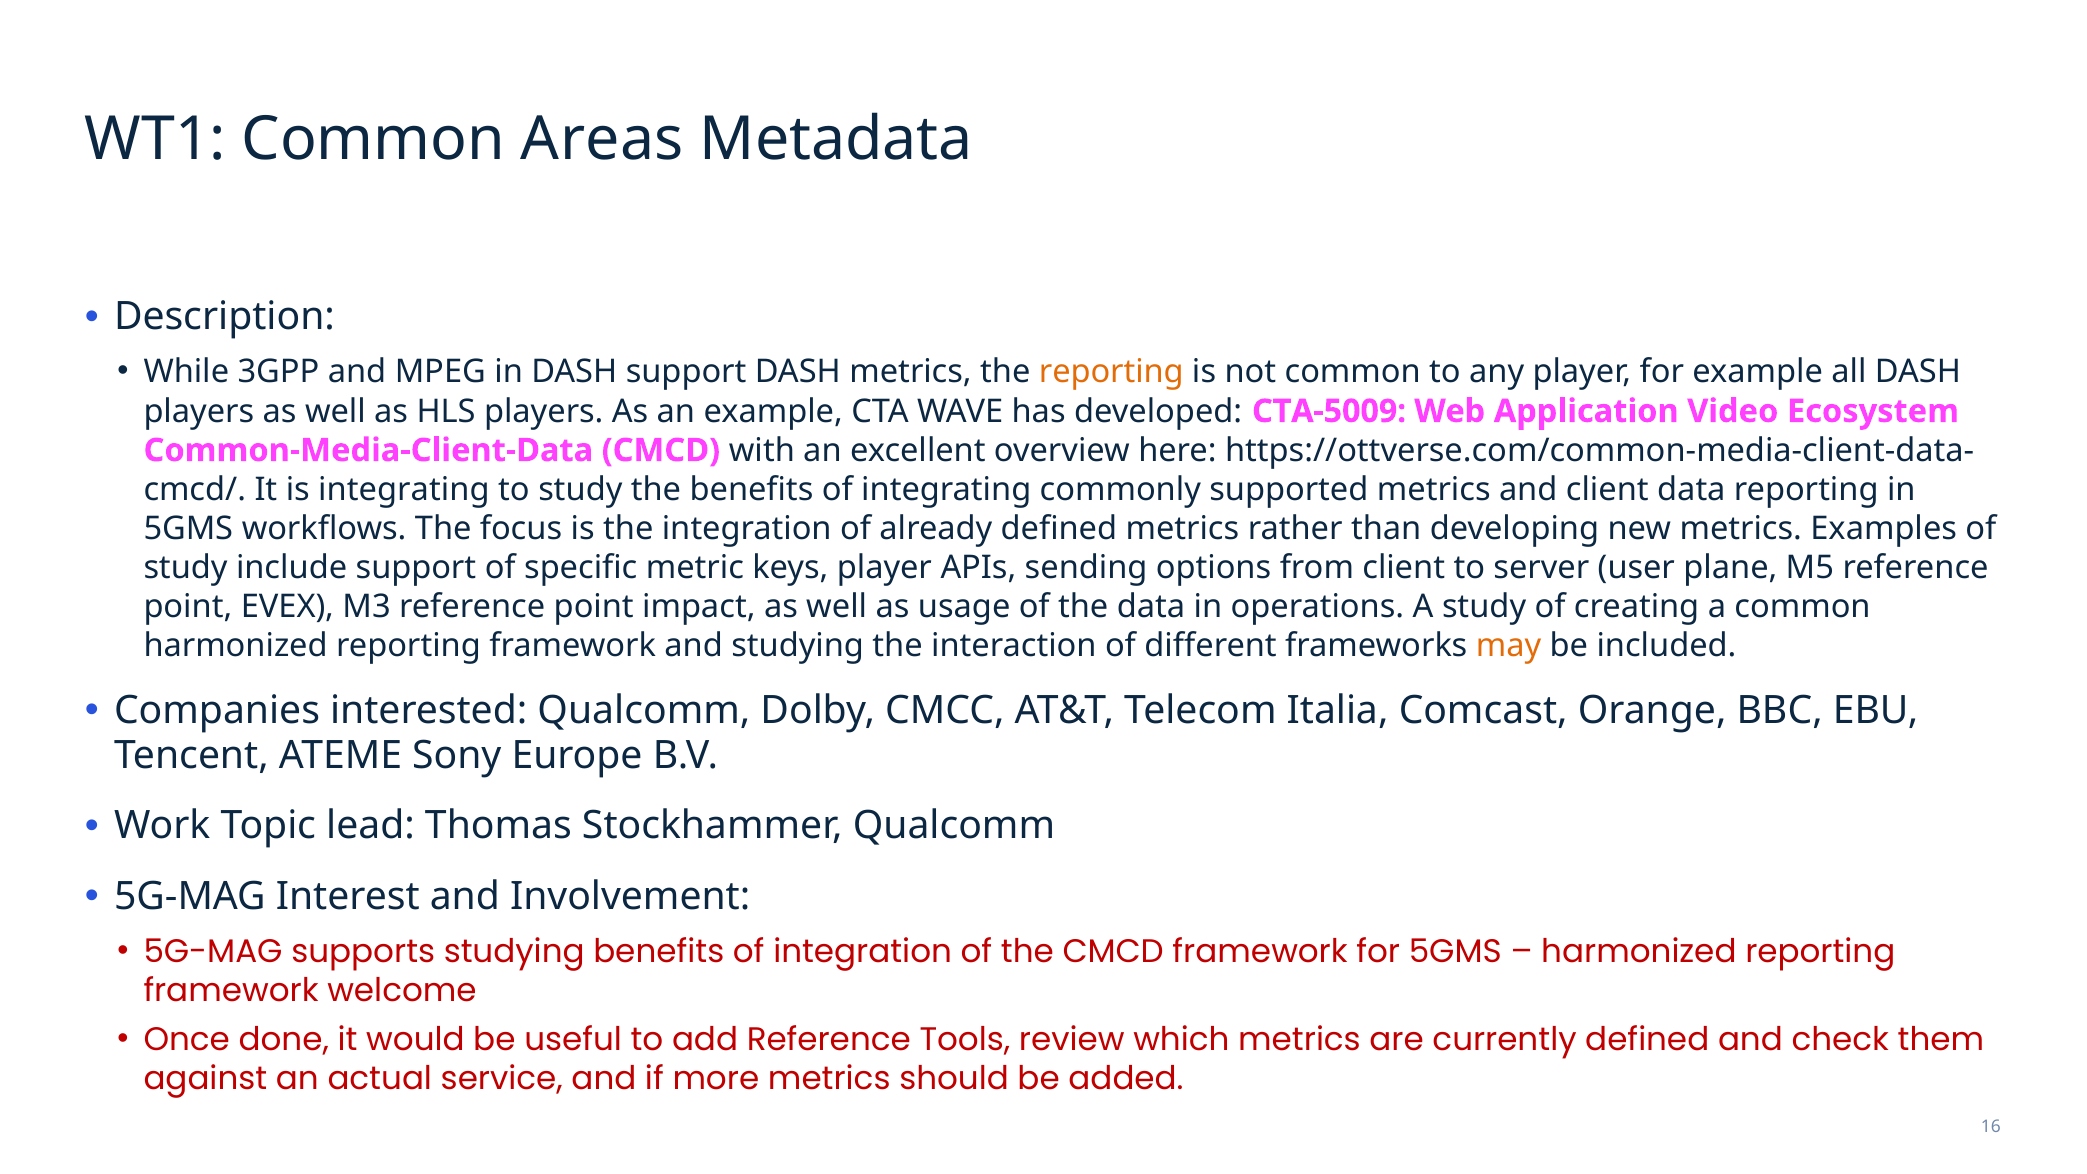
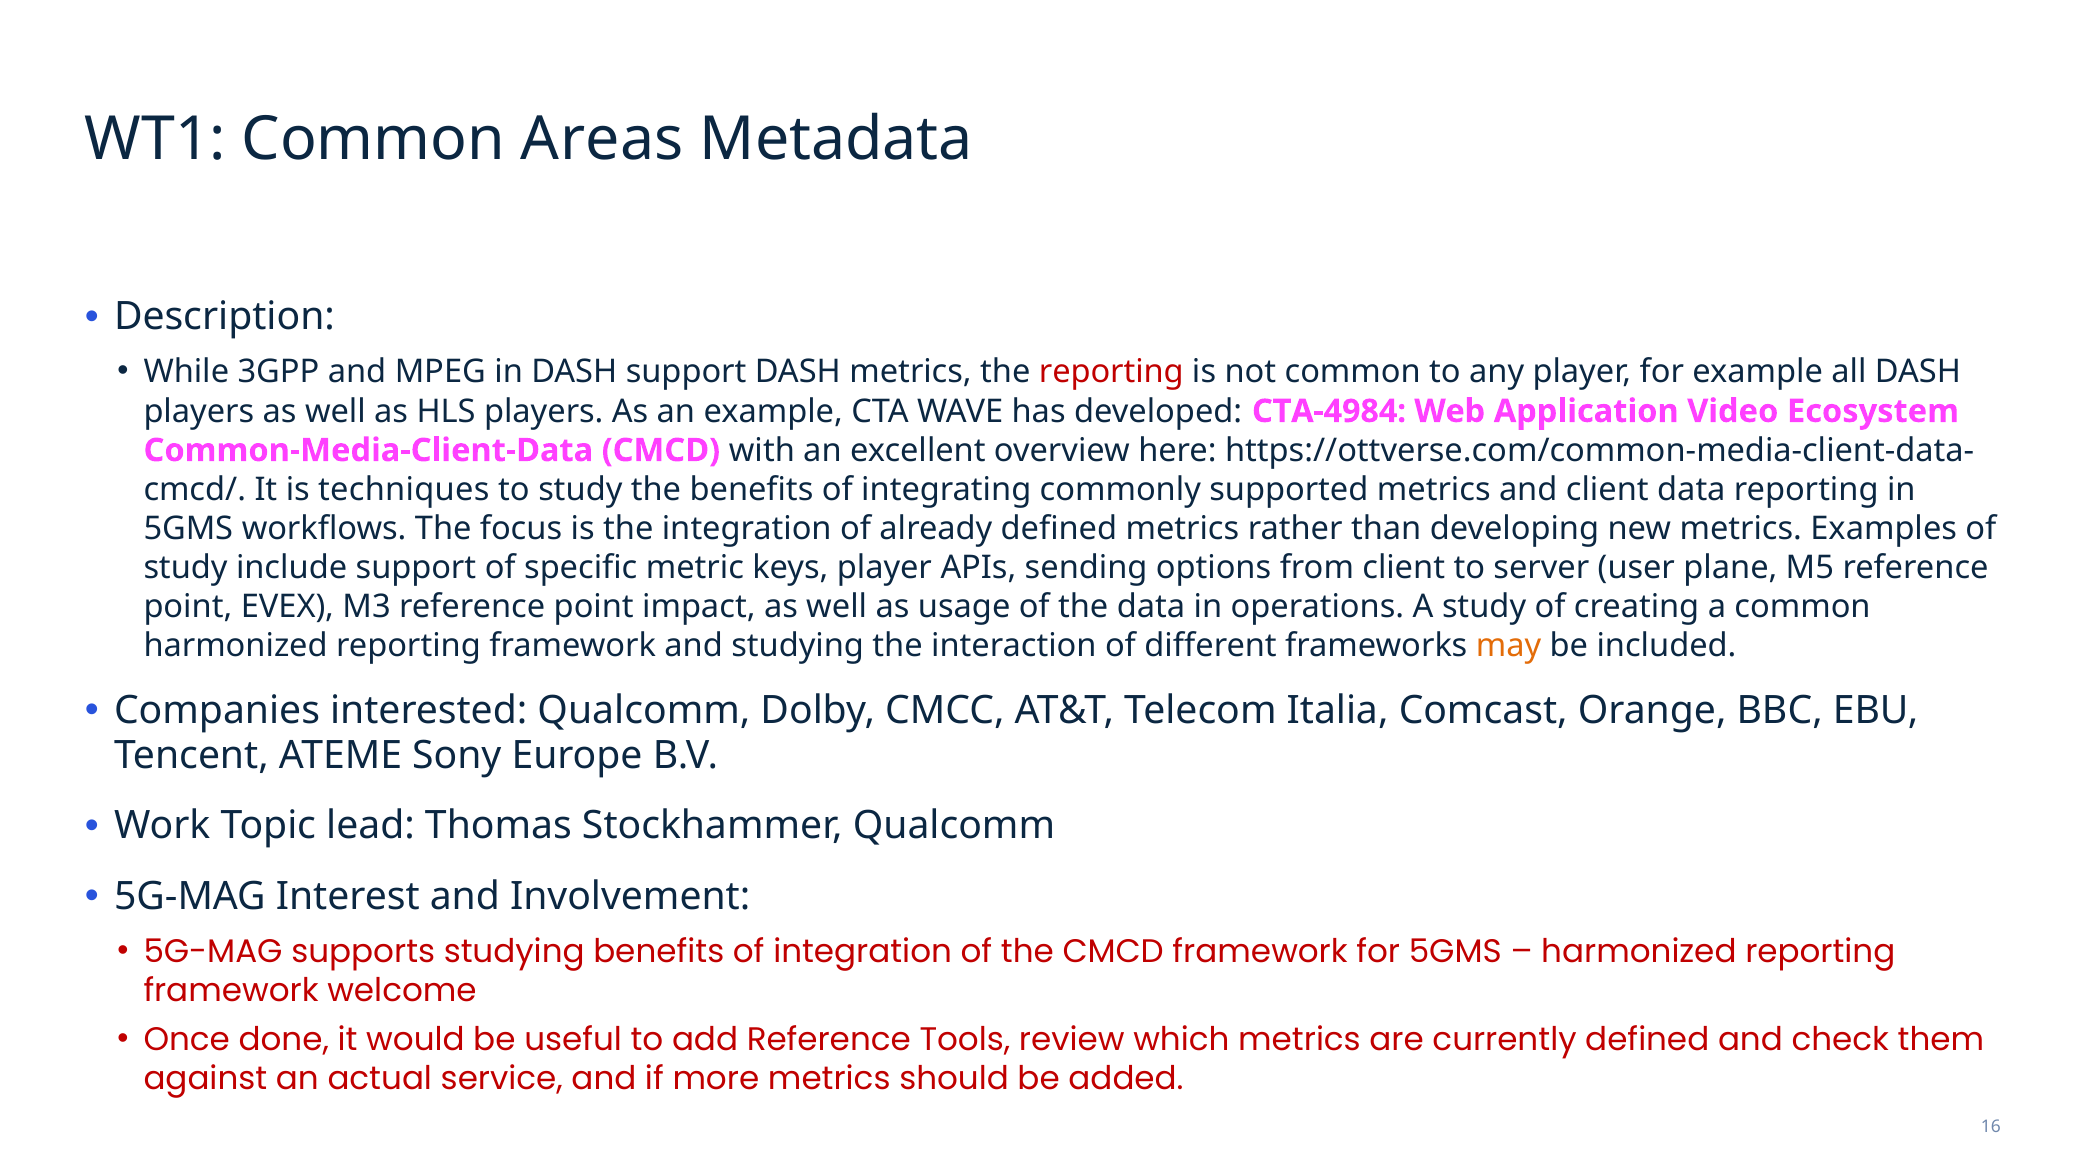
reporting colour: orange -> red (1111, 372)
CTA-5009: CTA-5009 -> CTA-4984 (1329, 411)
is integrating: integrating -> techniques (404, 490)
